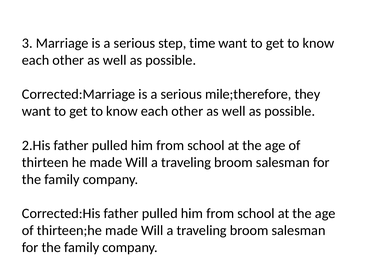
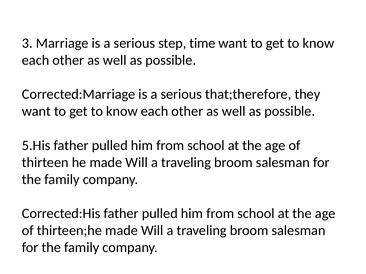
mile;therefore: mile;therefore -> that;therefore (248, 94)
2.His: 2.His -> 5.His (36, 146)
